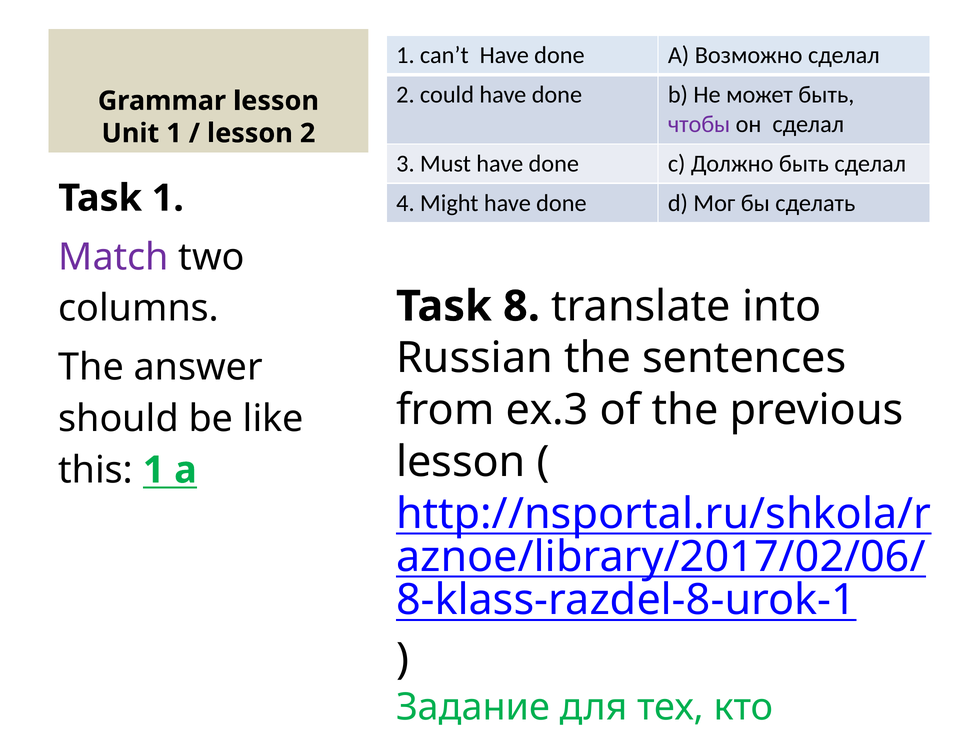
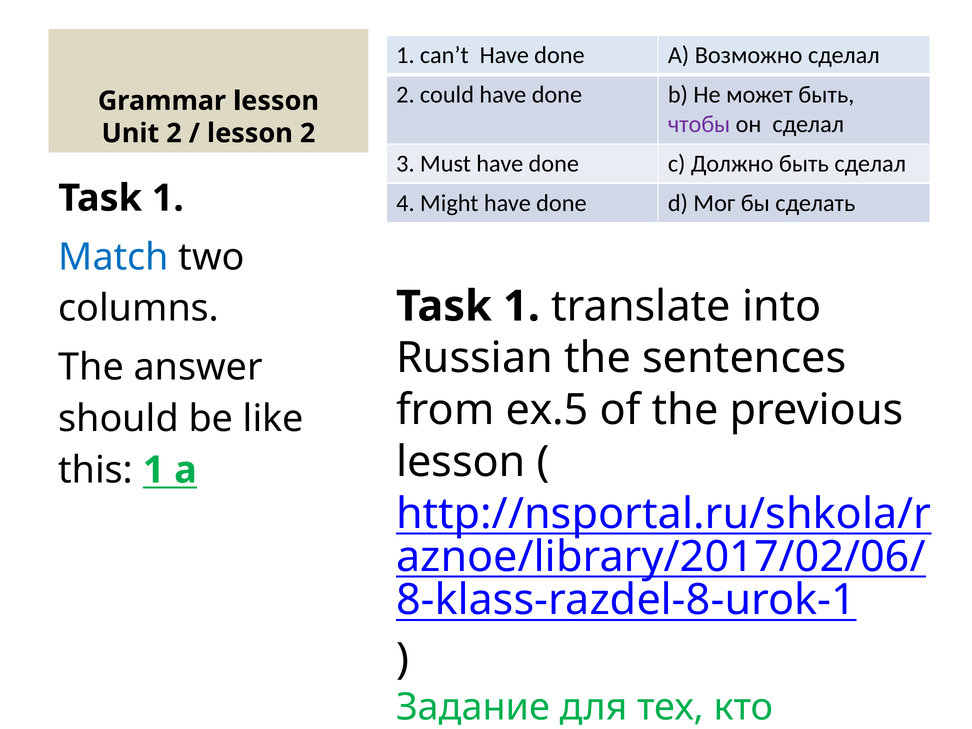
Unit 1: 1 -> 2 (174, 133)
Match colour: purple -> blue (114, 257)
8: 8 -> 1 (521, 306)
ex.3: ex.3 -> ex.5 (547, 410)
